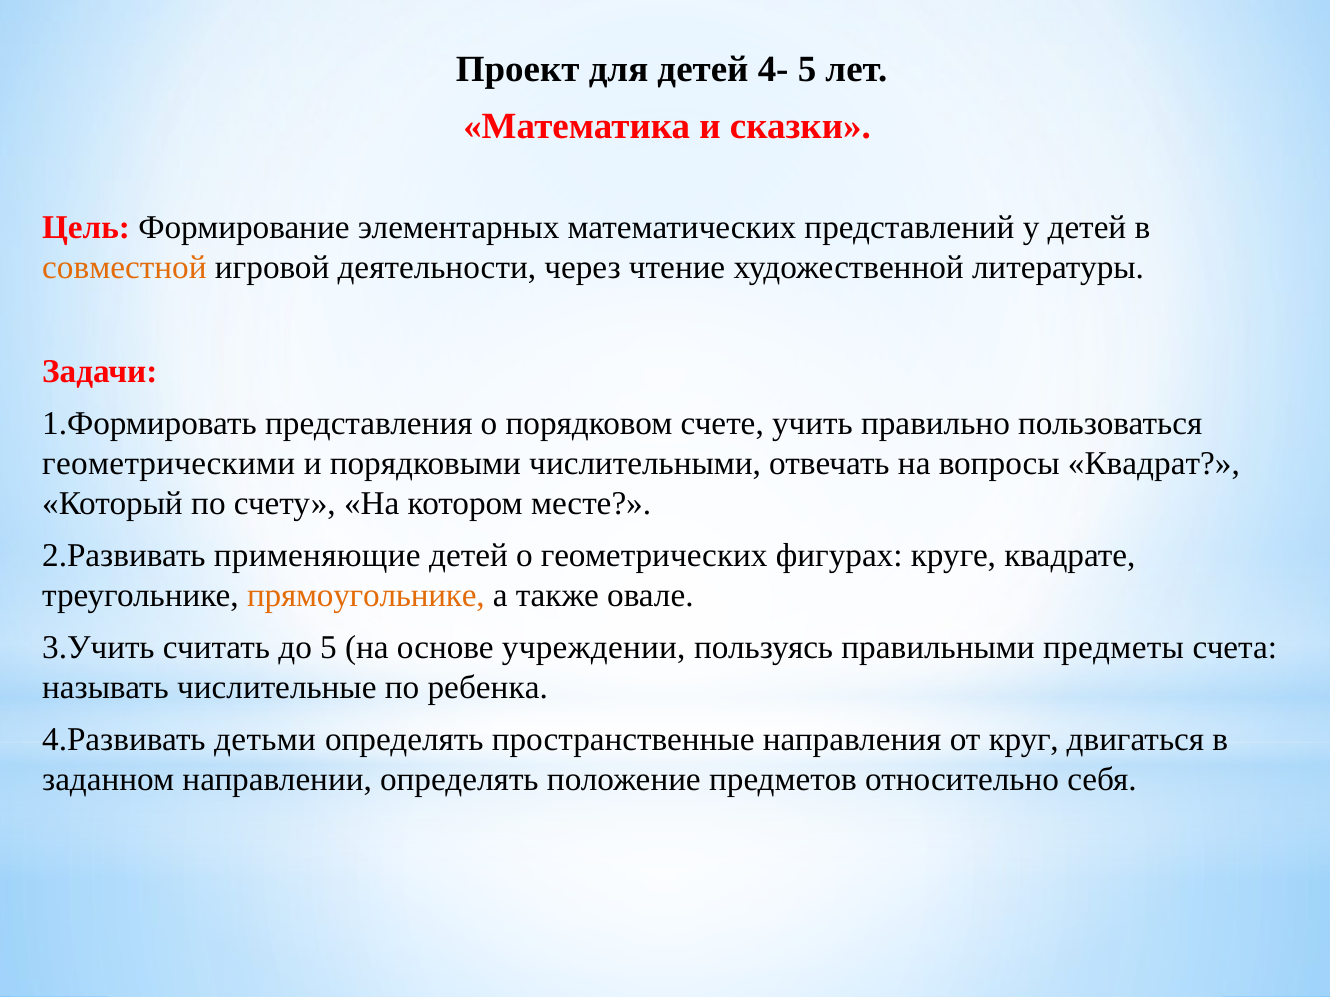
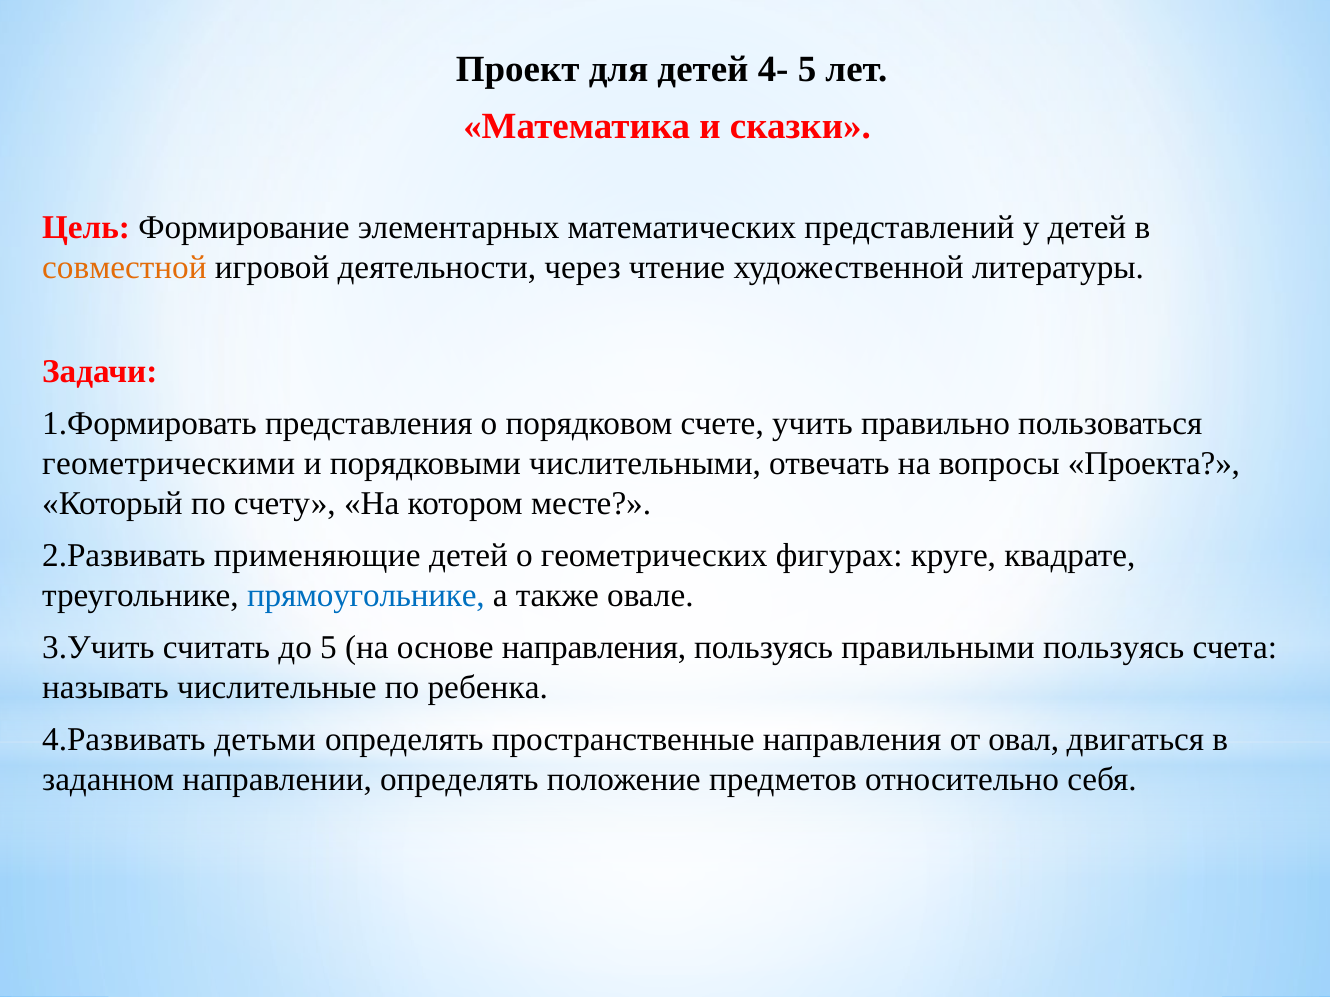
Квадрат: Квадрат -> Проекта (1154, 464)
прямоугольнике colour: orange -> blue (366, 596)
основе учреждении: учреждении -> направления (594, 648)
правильными предметы: предметы -> пользуясь (1114, 648)
круг: круг -> овал (1024, 740)
